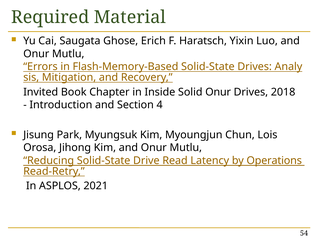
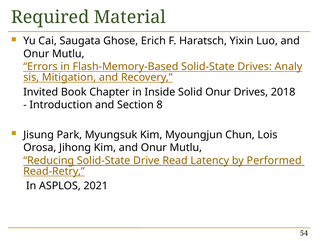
4: 4 -> 8 (160, 105)
Operations: Operations -> Performed (274, 160)
